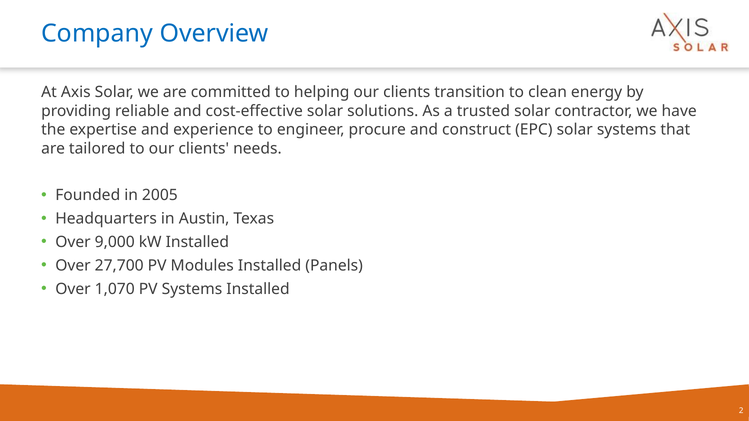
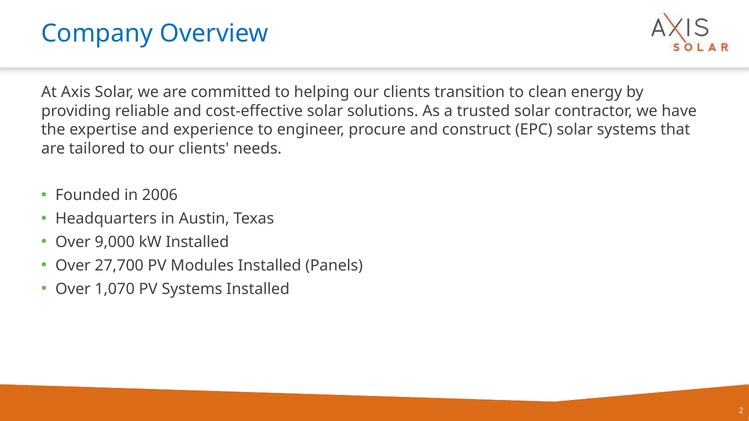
2005: 2005 -> 2006 (160, 195)
